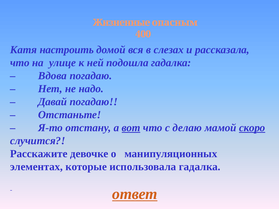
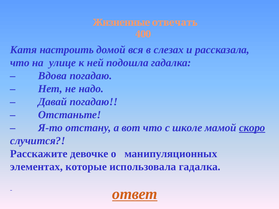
опасным: опасным -> отвечать (175, 23)
вот underline: present -> none (131, 128)
делаю: делаю -> школе (187, 128)
